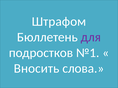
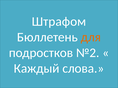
для colour: purple -> orange (91, 37)
№1: №1 -> №2 (88, 53)
Вносить: Вносить -> Каждый (37, 69)
